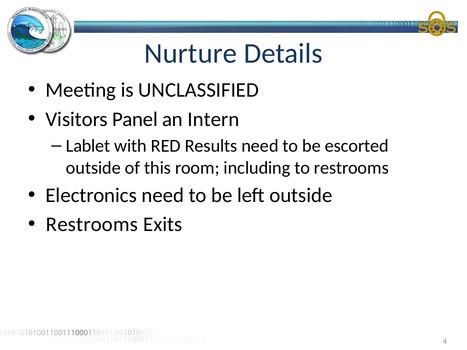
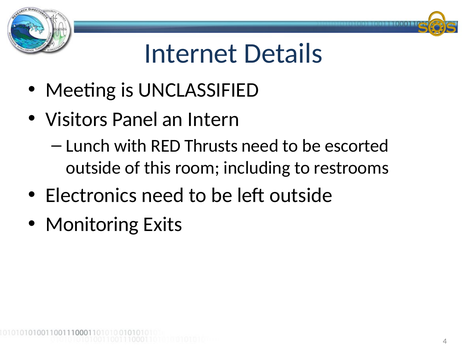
Nurture: Nurture -> Internet (191, 53)
Lablet: Lablet -> Lunch (88, 146)
Results: Results -> Thrusts (211, 146)
Restrooms: Restrooms -> Monitoring (92, 225)
